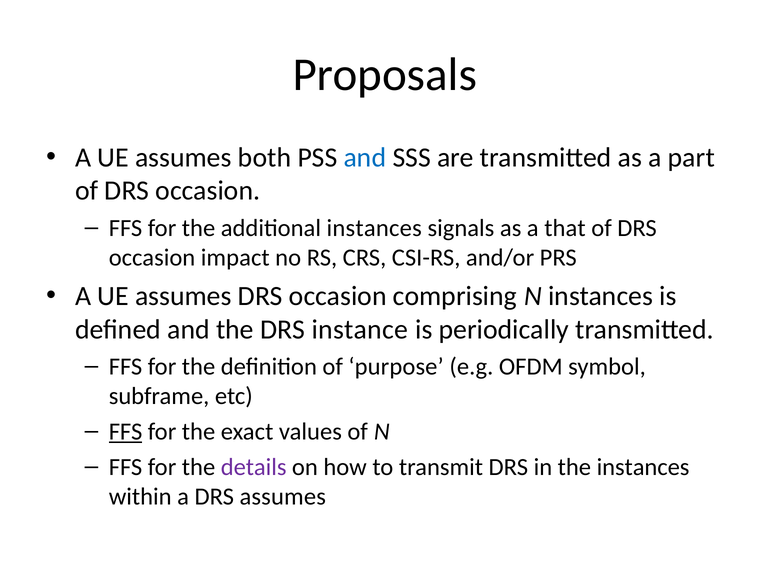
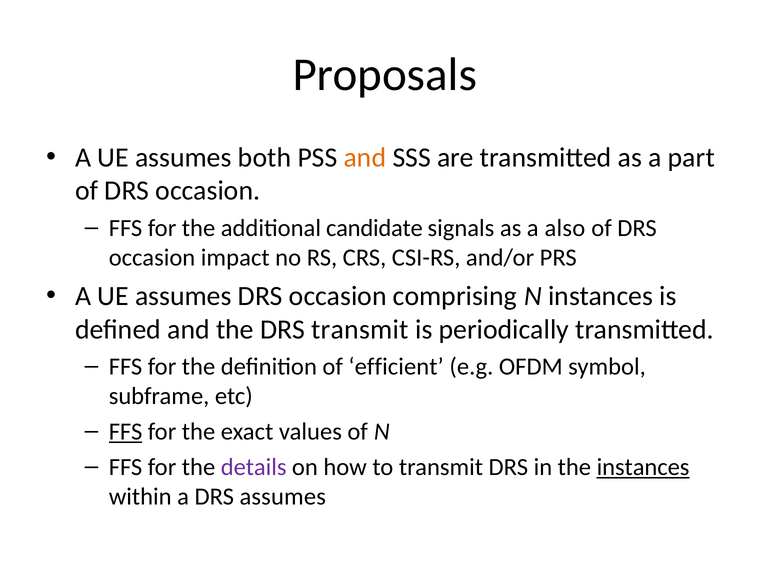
and colour: blue -> orange (365, 157)
additional instances: instances -> candidate (374, 228)
that: that -> also (565, 228)
DRS instance: instance -> transmit (360, 329)
purpose: purpose -> efficient (396, 366)
instances underline: none -> present (643, 467)
